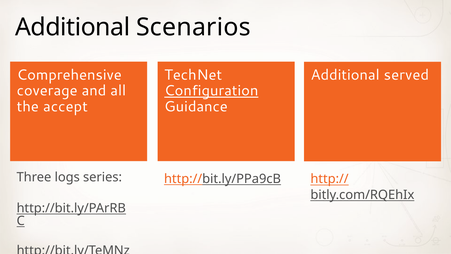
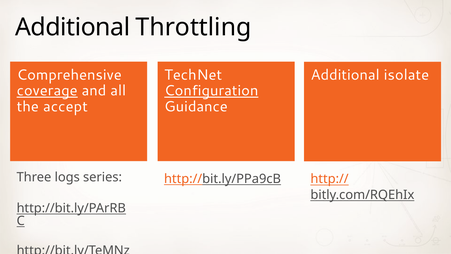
Scenarios: Scenarios -> Throttling (193, 27)
served: served -> isolate (406, 75)
coverage underline: none -> present (47, 91)
